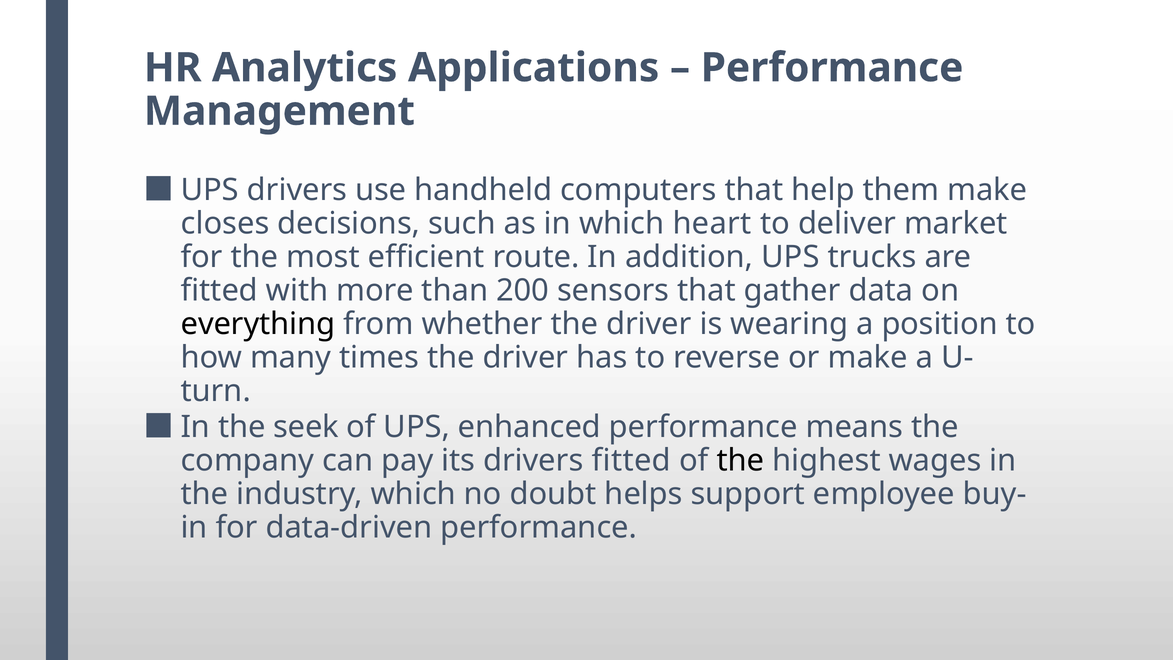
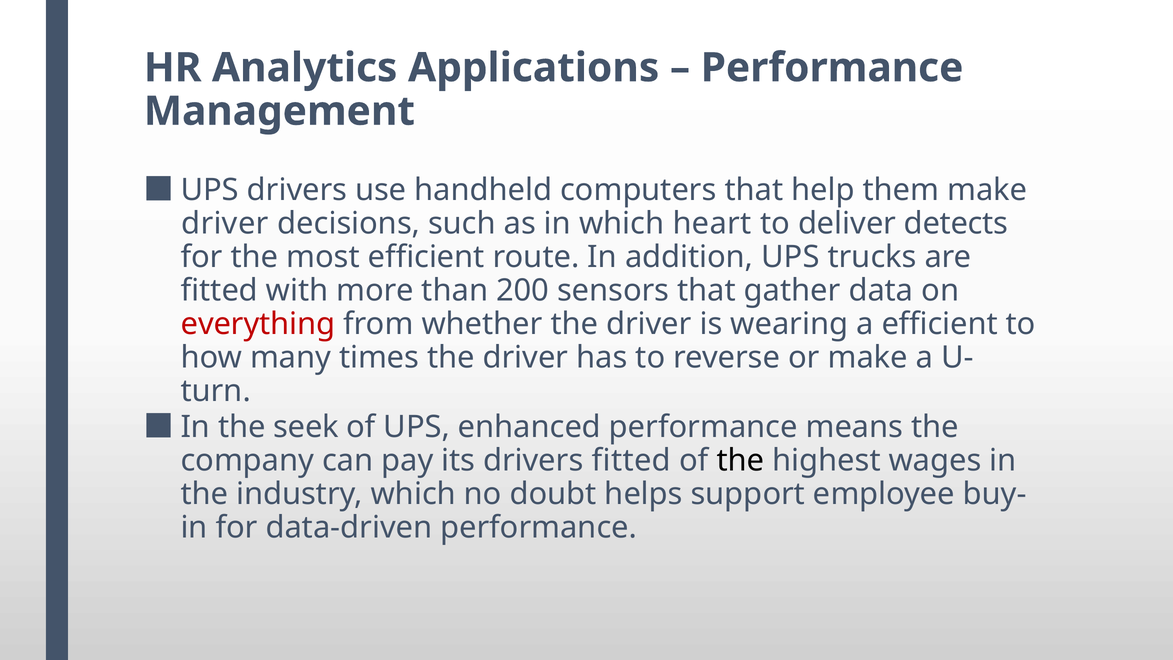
closes: closes -> driver (225, 224)
market: market -> detects (956, 224)
everything colour: black -> red (258, 324)
a position: position -> efficient (940, 324)
